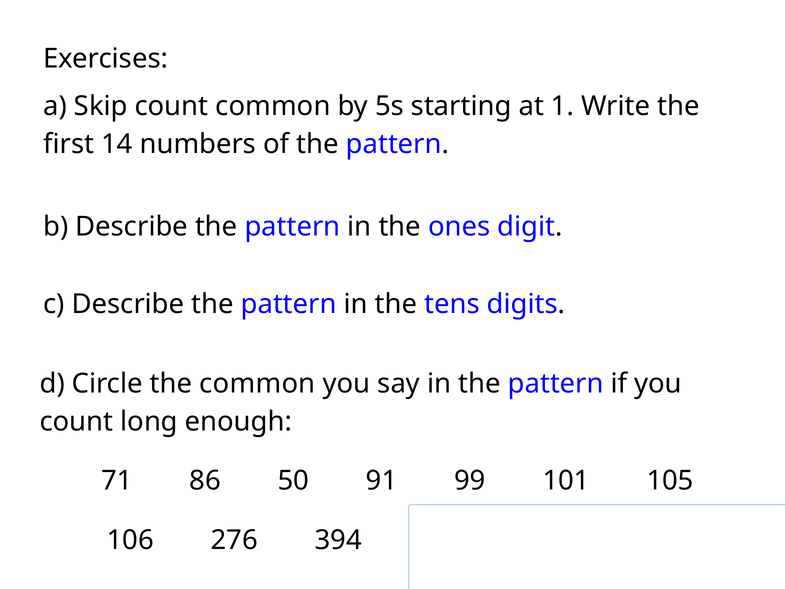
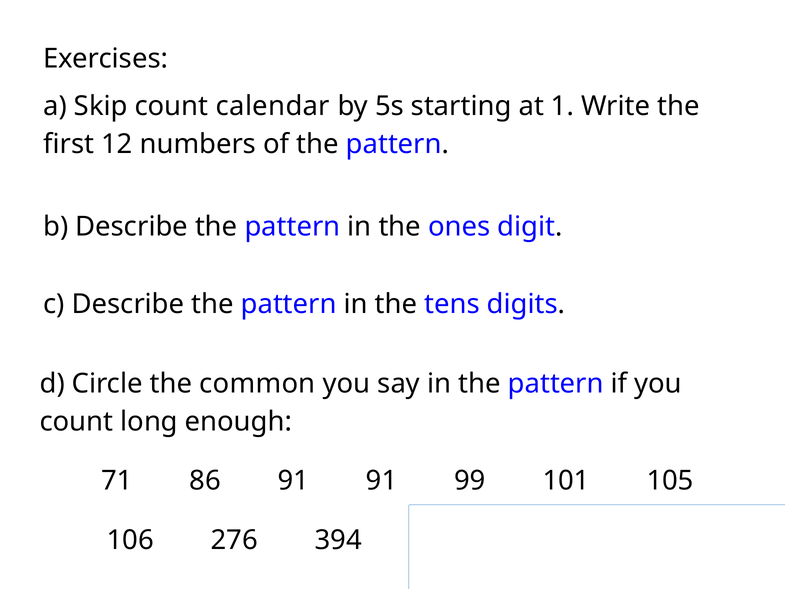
count common: common -> calendar (273, 106)
14: 14 -> 12 (117, 144)
86 50: 50 -> 91 (293, 481)
